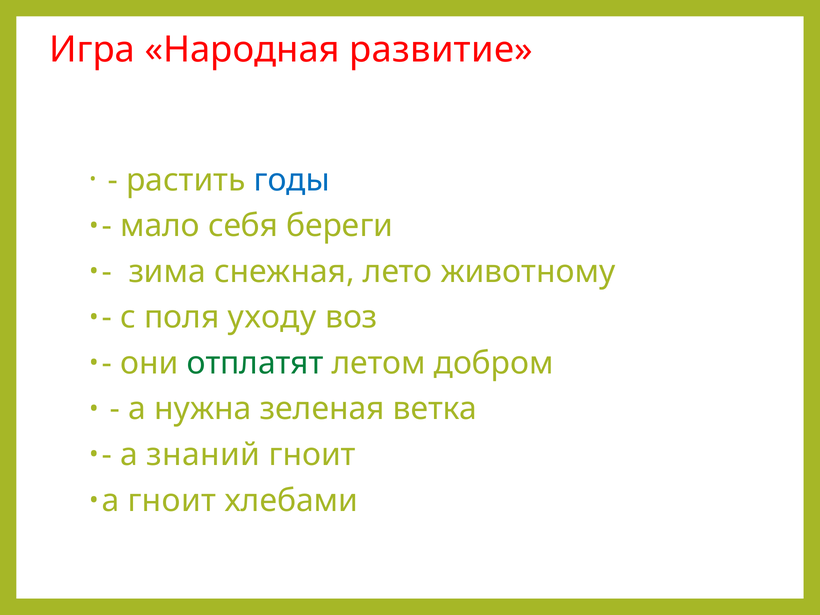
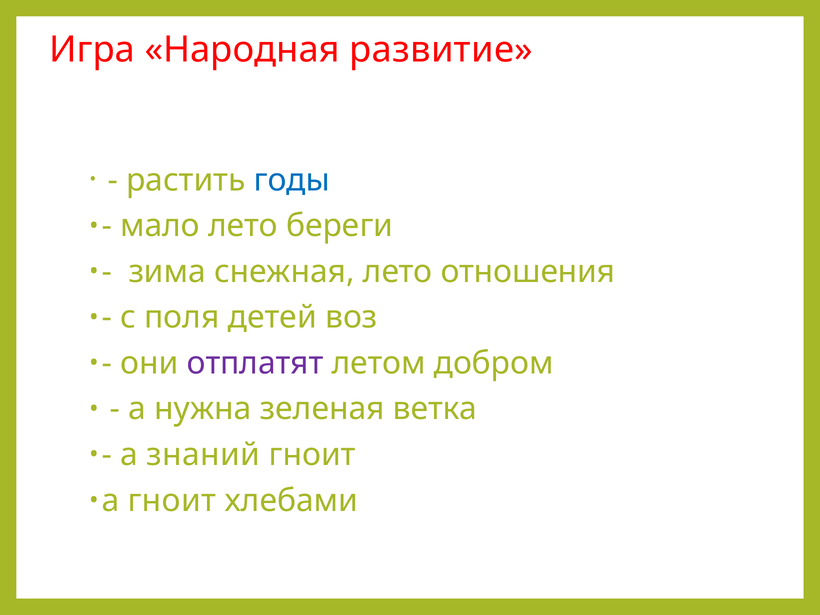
мало себя: себя -> лето (243, 226)
животному: животному -> отношения (528, 272)
уходу: уходу -> детей (272, 317)
отплатят colour: green -> purple (255, 363)
